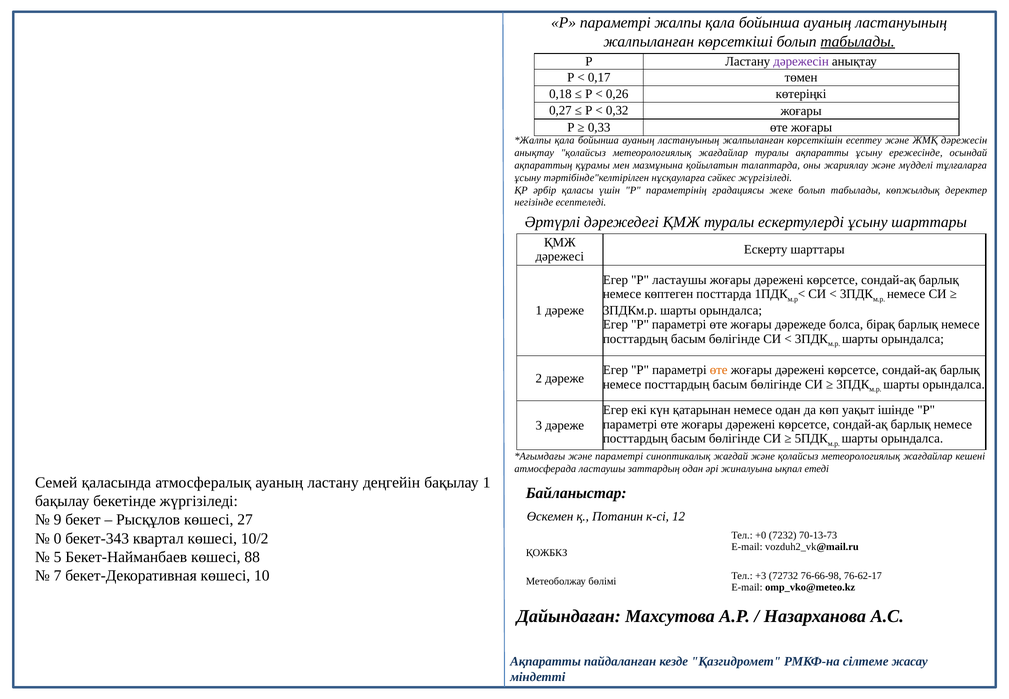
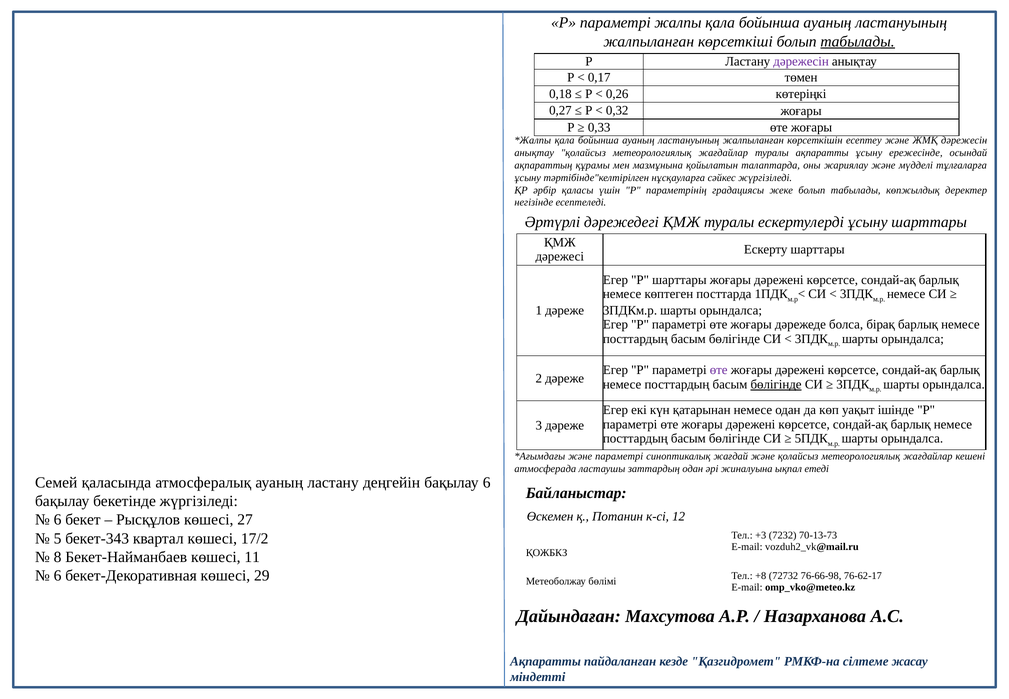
Р ластаушы: ластаушы -> шарттары (679, 280)
өте colour: orange -> purple (719, 370)
бөлігінде underline: none -> present (776, 384)
бақылау 1: 1 -> 6 (487, 482)
9: 9 -> 6 (58, 519)
+0: +0 -> +3 (761, 535)
0: 0 -> 5 (58, 538)
10/2: 10/2 -> 17/2 (255, 538)
5: 5 -> 8 (58, 557)
88: 88 -> 11 (252, 557)
7: 7 -> 6 (58, 575)
10: 10 -> 29 (262, 575)
+3: +3 -> +8 (761, 575)
